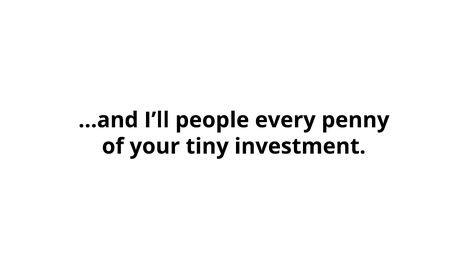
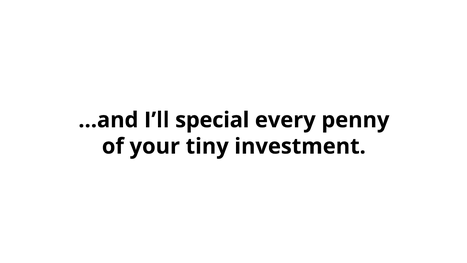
people: people -> special (212, 120)
